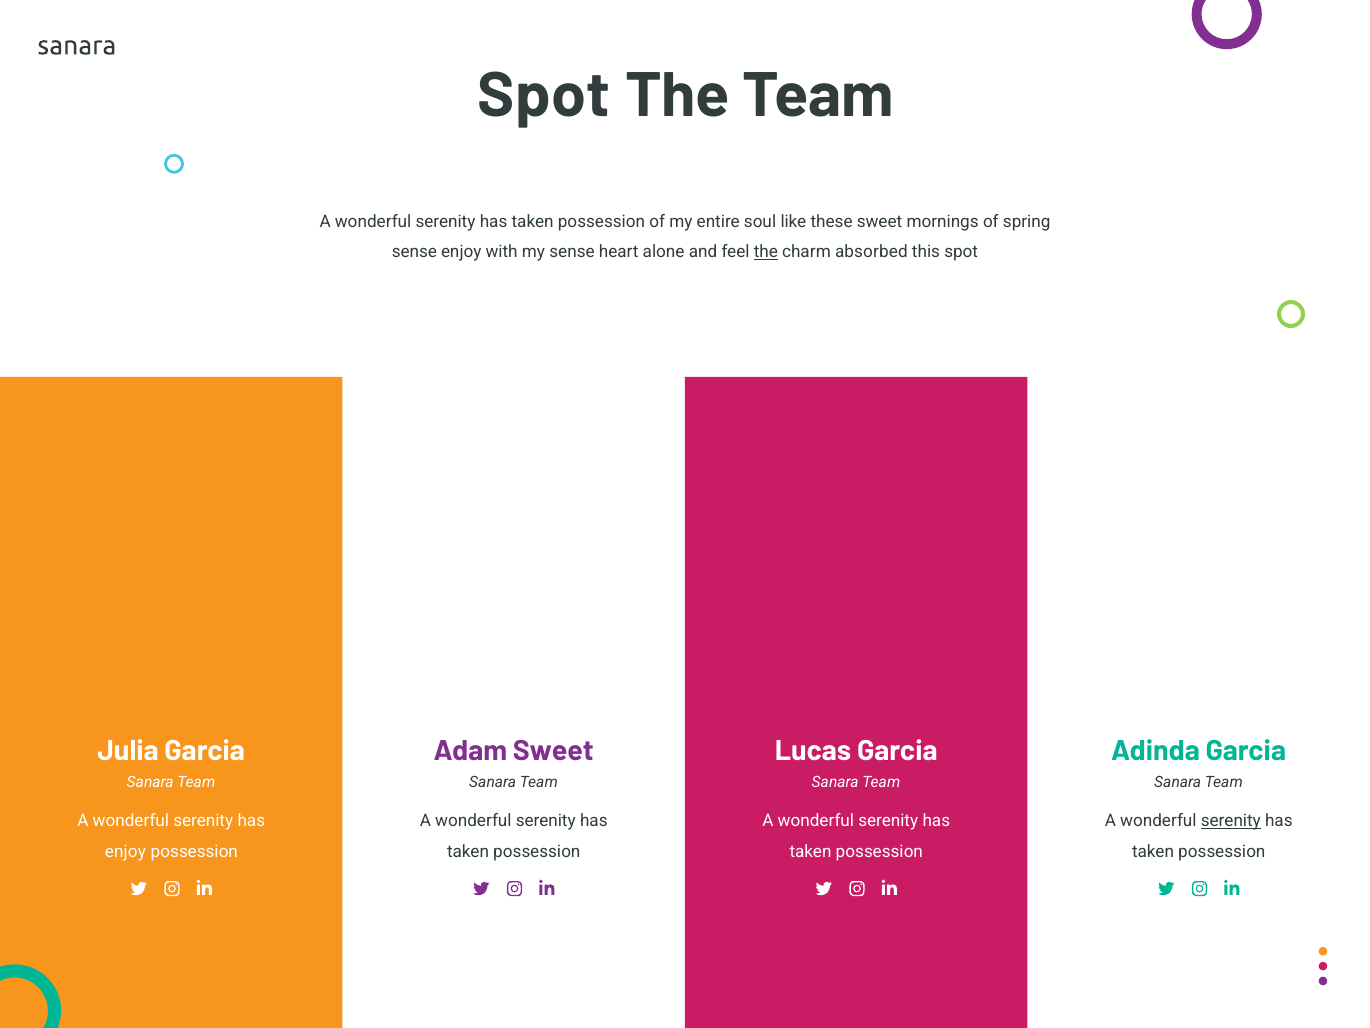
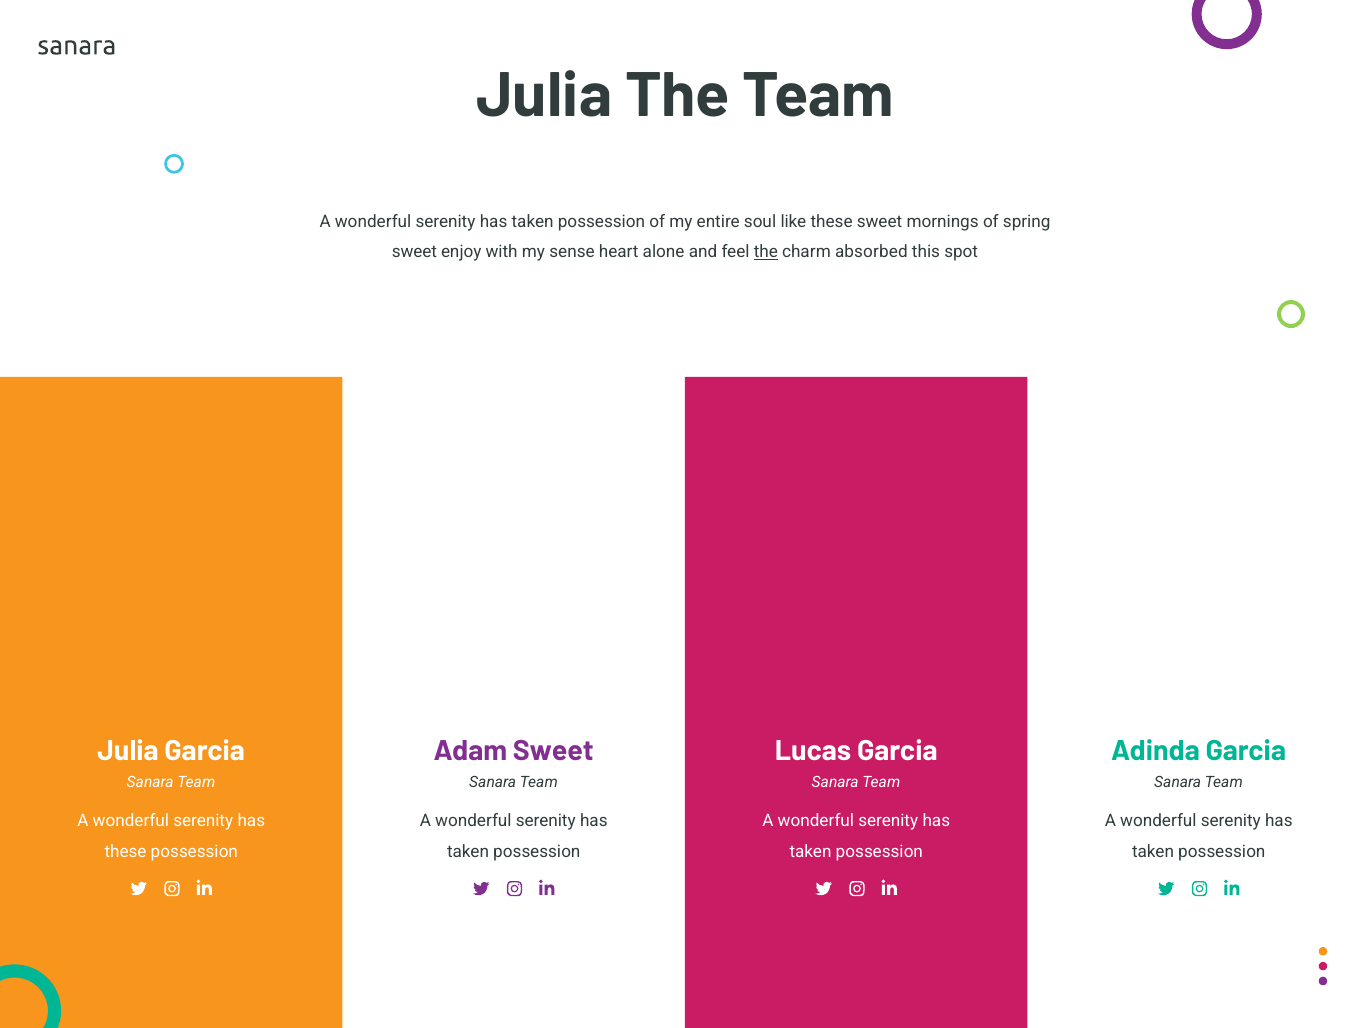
Spot: Spot -> Julia (544, 96)
sense: sense -> sweet (414, 252)
serenity underline: present -> none (1231, 821)
enjoy: enjoy -> these (126, 852)
